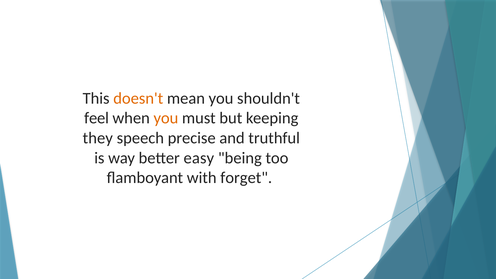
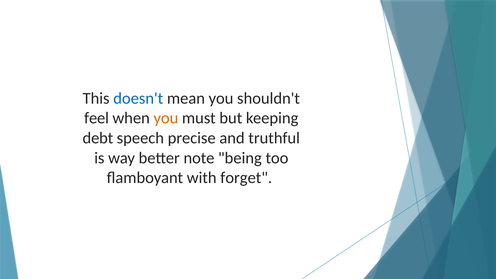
doesn't colour: orange -> blue (138, 98)
they: they -> debt (98, 138)
easy: easy -> note (199, 158)
